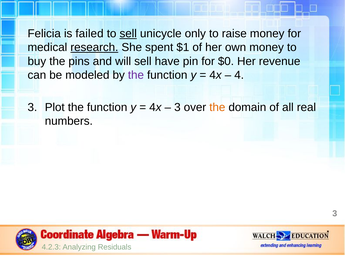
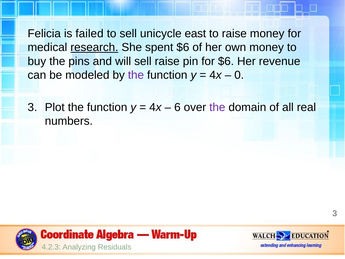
sell underline: present -> none (128, 34)
only: only -> east (195, 34)
spent $1: $1 -> $6 (183, 47)
sell have: have -> raise (167, 61)
for $0: $0 -> $6 (226, 61)
4: 4 -> 0 (239, 75)
3: 3 -> 6 (177, 107)
the colour: orange -> purple (217, 107)
